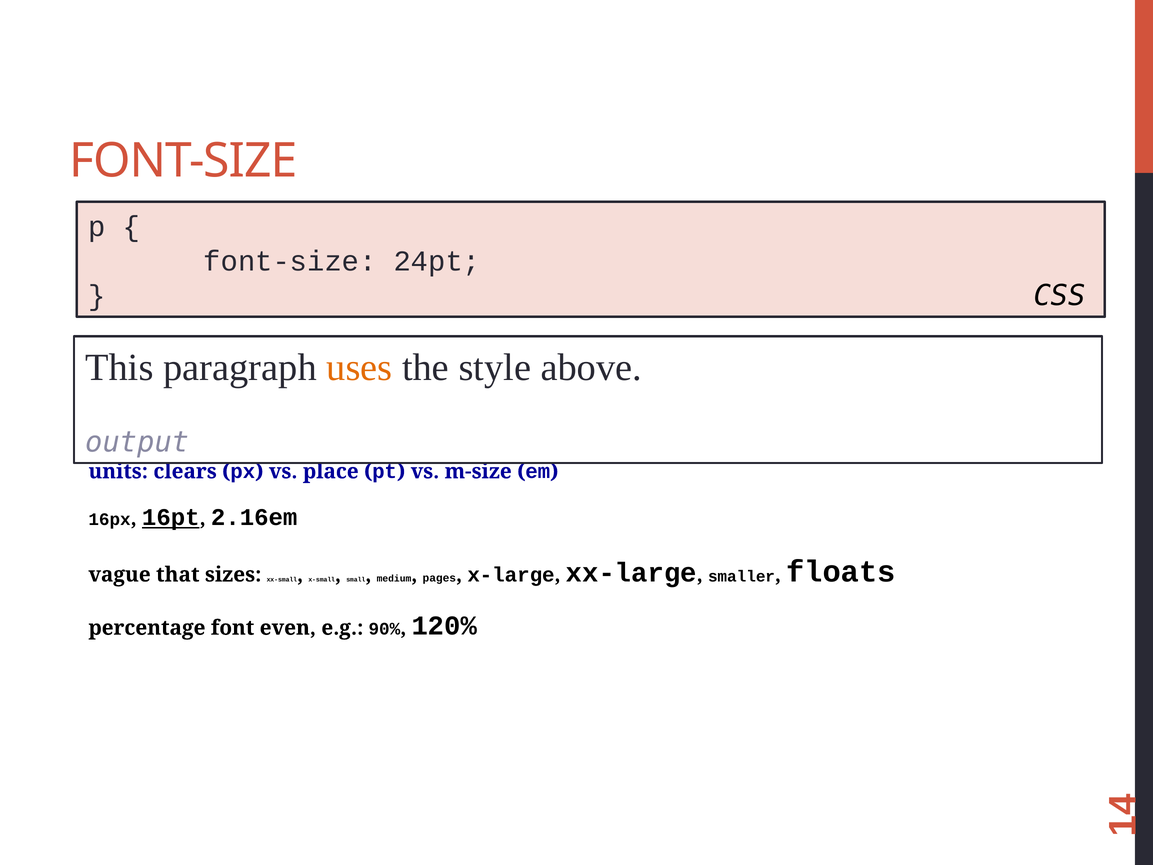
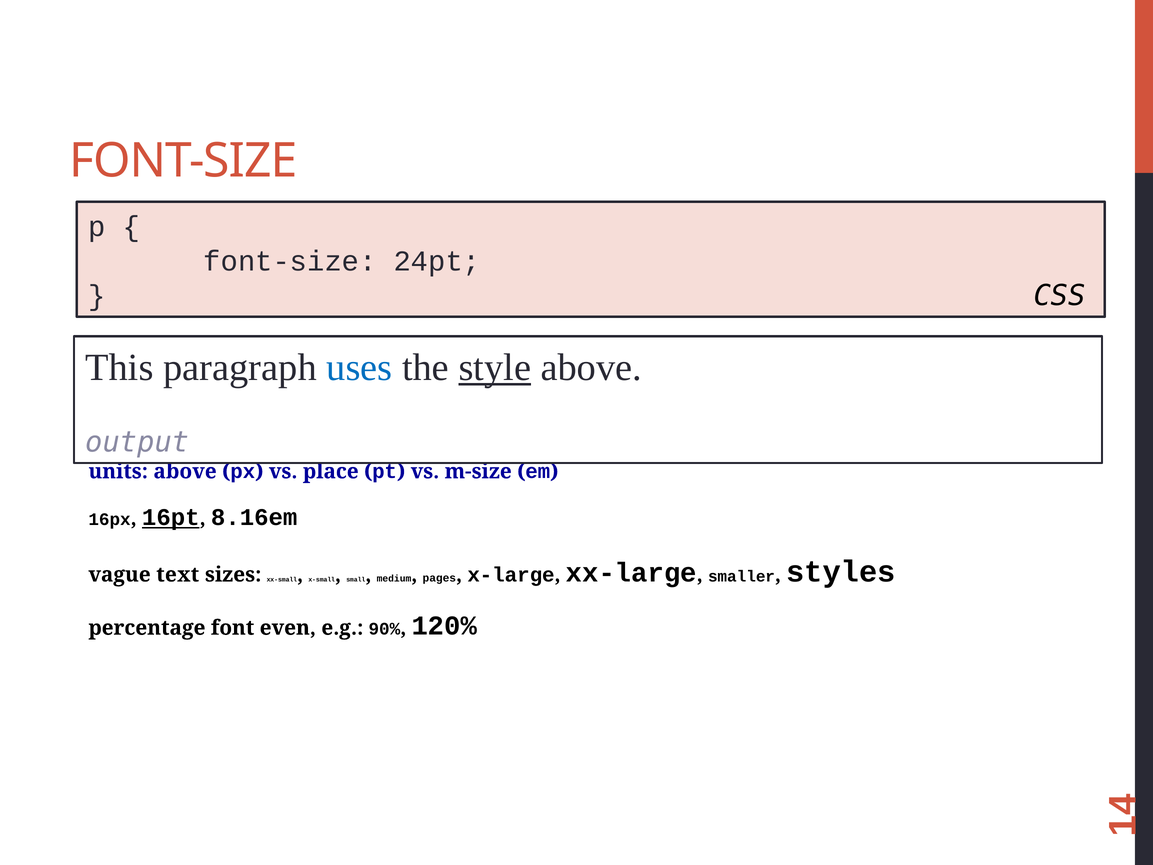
uses colour: orange -> blue (359, 368)
style underline: none -> present (495, 368)
units clears: clears -> above (185, 471)
2.16em: 2.16em -> 8.16em (254, 517)
that: that -> text (178, 574)
floats: floats -> styles (841, 571)
